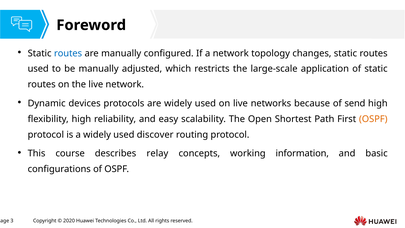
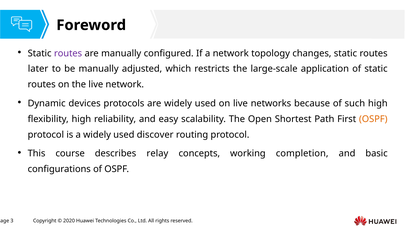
routes colour: blue -> purple (68, 53)
used: used -> later (38, 69)
send: send -> such (355, 103)
information: information -> completion (302, 153)
